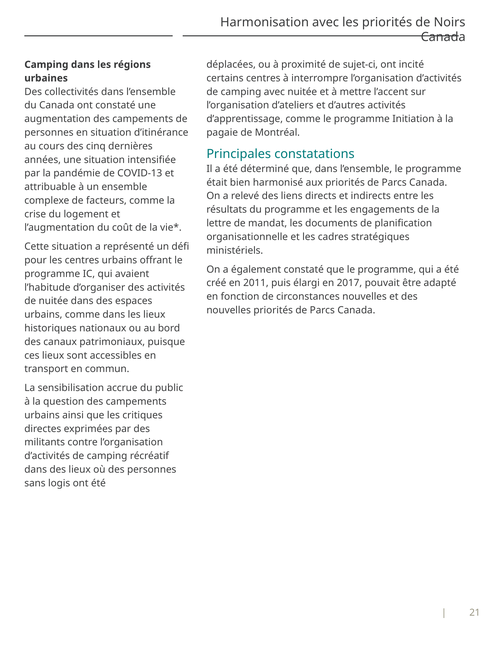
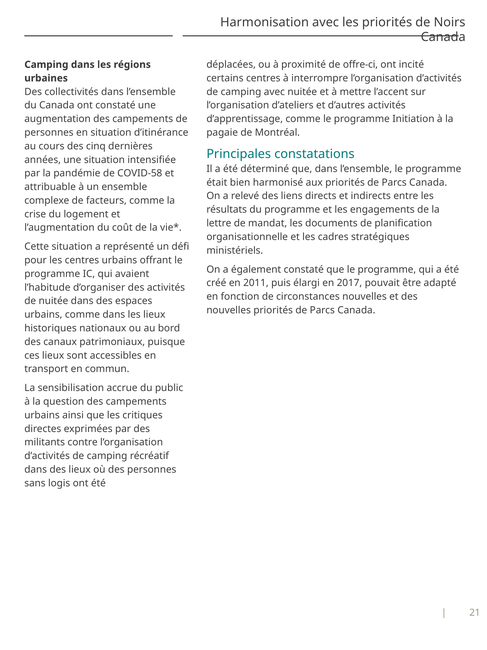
sujet-ci: sujet-ci -> offre-ci (360, 65)
COVID-13: COVID-13 -> COVID-58 (140, 173)
